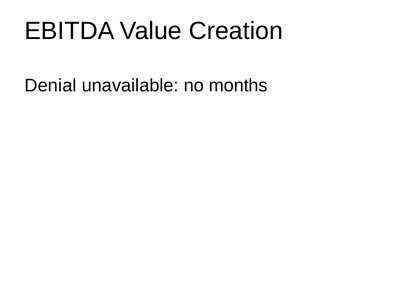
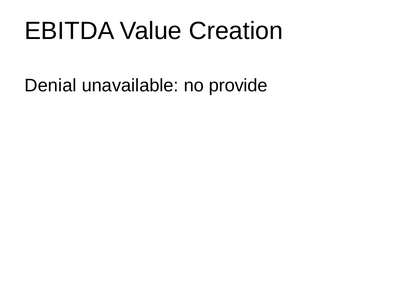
months: months -> provide (238, 86)
